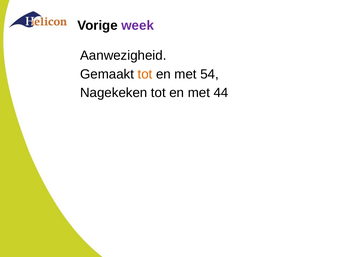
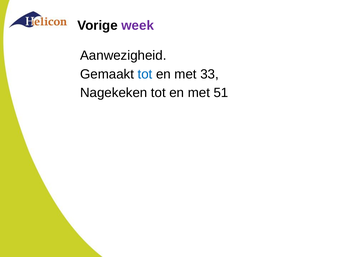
tot colour: orange -> blue (145, 74)
54: 54 -> 33 (210, 74)
44: 44 -> 51 (221, 93)
